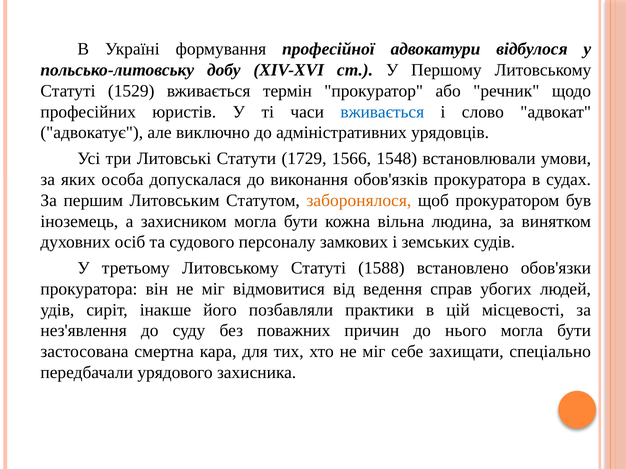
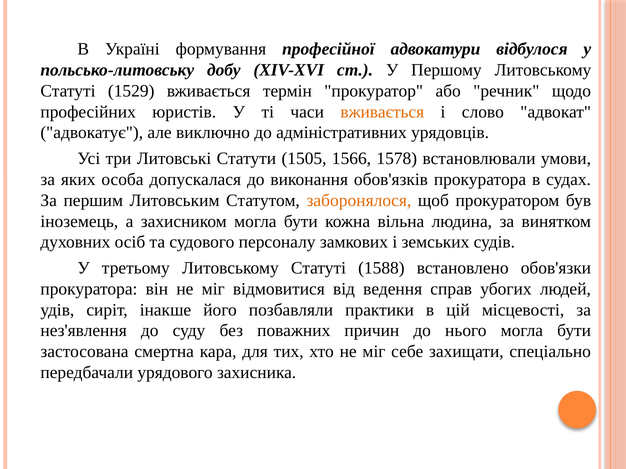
вживається colour: blue -> orange (382, 112)
1729: 1729 -> 1505 (304, 159)
1548: 1548 -> 1578 (397, 159)
